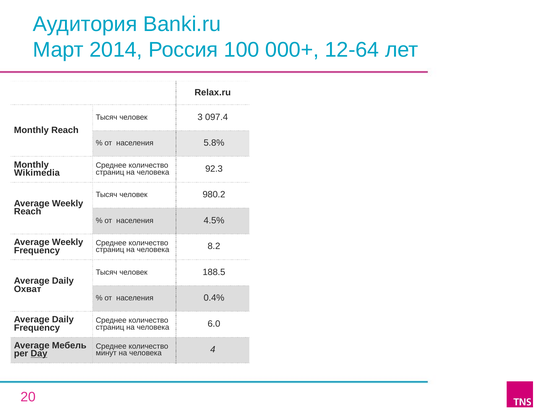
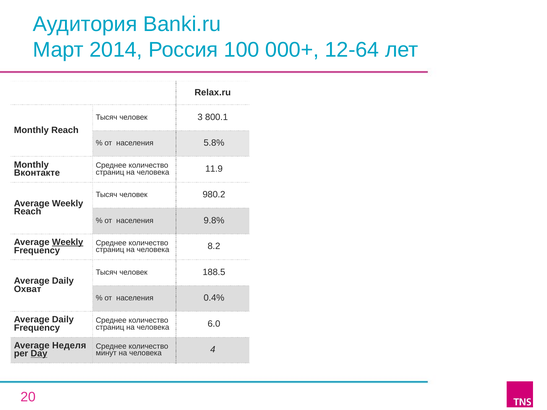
097.4: 097.4 -> 800.1 (217, 117)
Wikimedia: Wikimedia -> Вконтакте (37, 173)
92.3: 92.3 -> 11.9 (214, 169)
4.5%: 4.5% -> 9.8% (214, 221)
Weekly underline: none -> present (68, 242)
Мебель: Мебель -> Неделя (69, 346)
